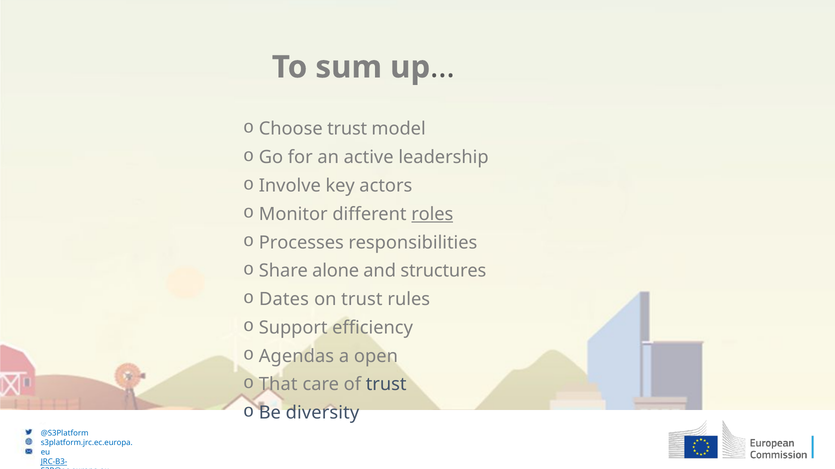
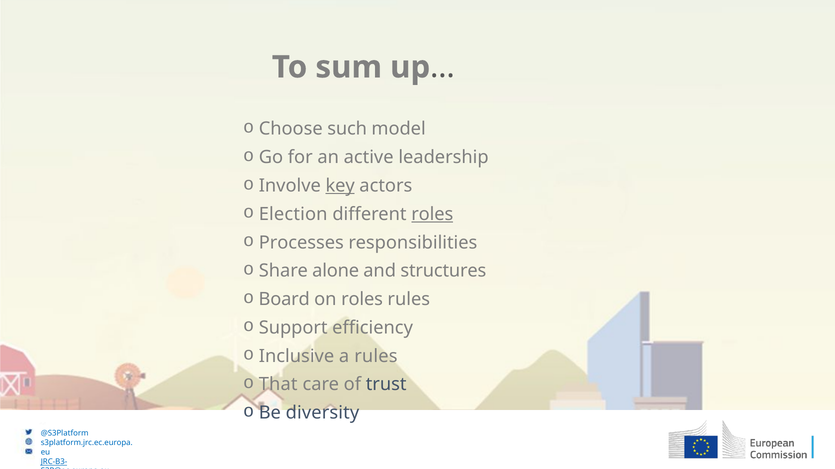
Choose trust: trust -> such (347, 129)
key underline: none -> present (340, 186)
Monitor: Monitor -> Election (293, 214)
Dates: Dates -> Board (284, 300)
on trust: trust -> roles (362, 300)
Agendas: Agendas -> Inclusive (297, 357)
a open: open -> rules (376, 357)
